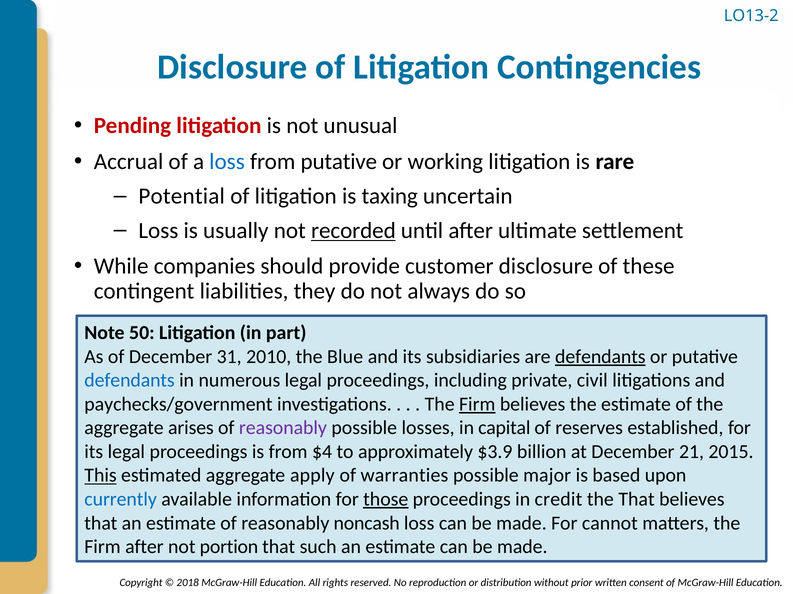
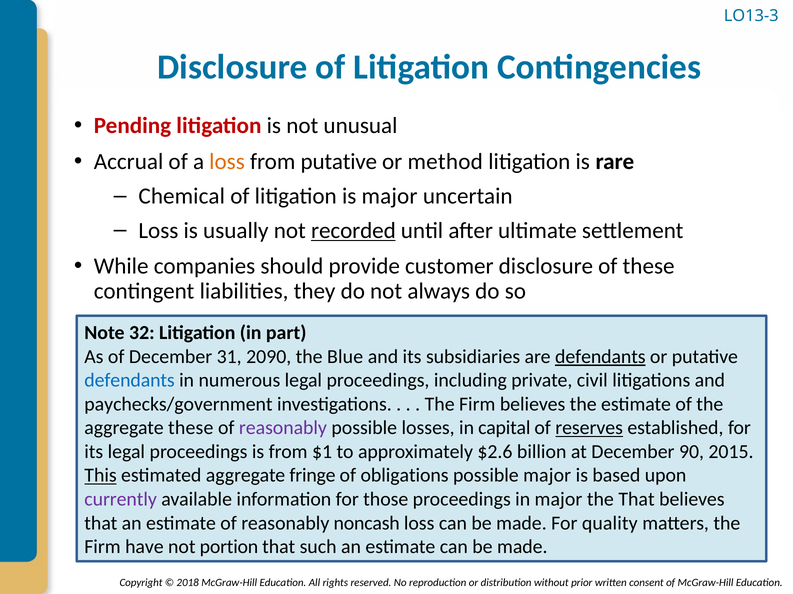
LO13-2: LO13-2 -> LO13-3 (751, 16)
loss colour: blue -> orange (227, 162)
working: working -> method (445, 162)
Potential: Potential -> Chemical (182, 196)
is taxing: taxing -> major (390, 196)
50: 50 -> 32 (142, 333)
2010: 2010 -> 2090 (269, 357)
Firm underline: present -> none (477, 405)
aggregate arises: arises -> these (191, 428)
reserves underline: none -> present (589, 428)
$4: $4 -> $1 (322, 452)
$3.9: $3.9 -> $2.6 (495, 452)
21: 21 -> 90 (692, 452)
apply: apply -> fringe (313, 476)
warranties: warranties -> obligations (405, 476)
currently colour: blue -> purple (121, 500)
those underline: present -> none (386, 500)
in credit: credit -> major (558, 500)
cannot: cannot -> quality (610, 524)
Firm after: after -> have (144, 547)
